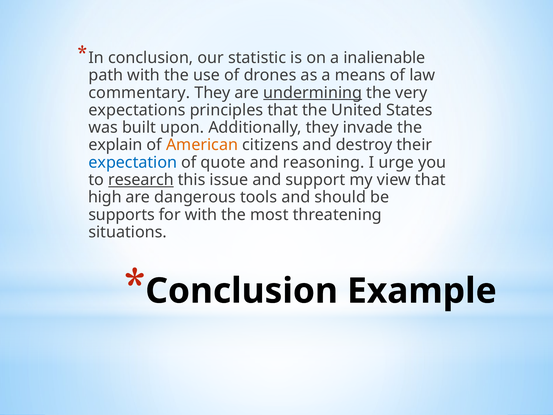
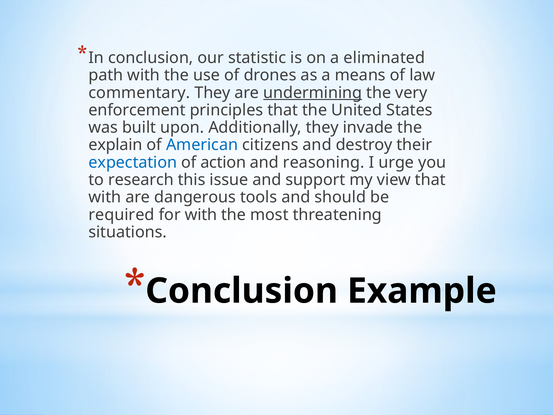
inalienable: inalienable -> eliminated (384, 58)
expectations: expectations -> enforcement (137, 110)
American colour: orange -> blue (202, 145)
quote: quote -> action (223, 162)
research underline: present -> none (141, 180)
high: high -> with (105, 197)
supports: supports -> required (121, 215)
